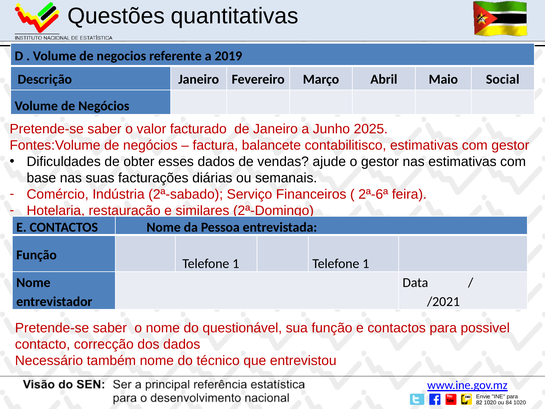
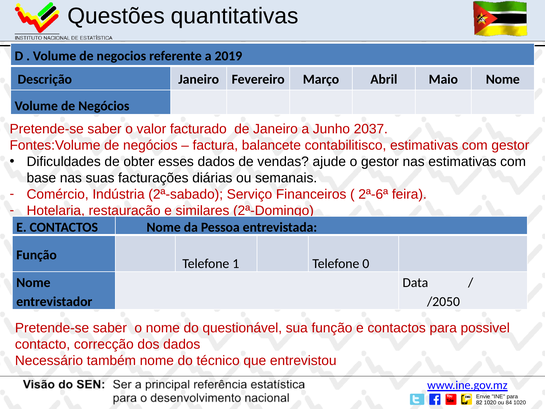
Maio Social: Social -> Nome (503, 79)
2025: 2025 -> 2037 (371, 129)
1 Telefone 1: 1 -> 0 (366, 263)
/2021: /2021 -> /2050 (443, 302)
